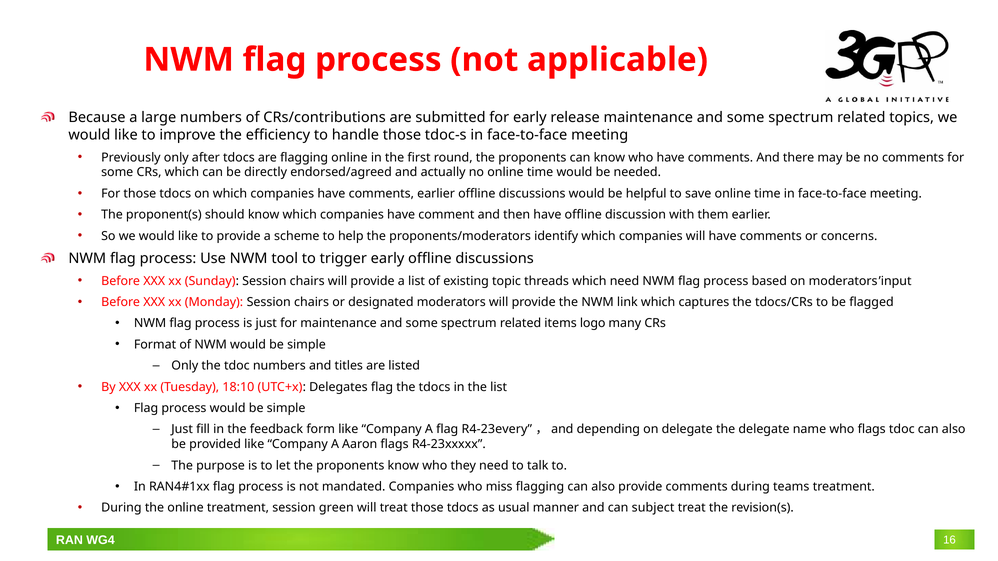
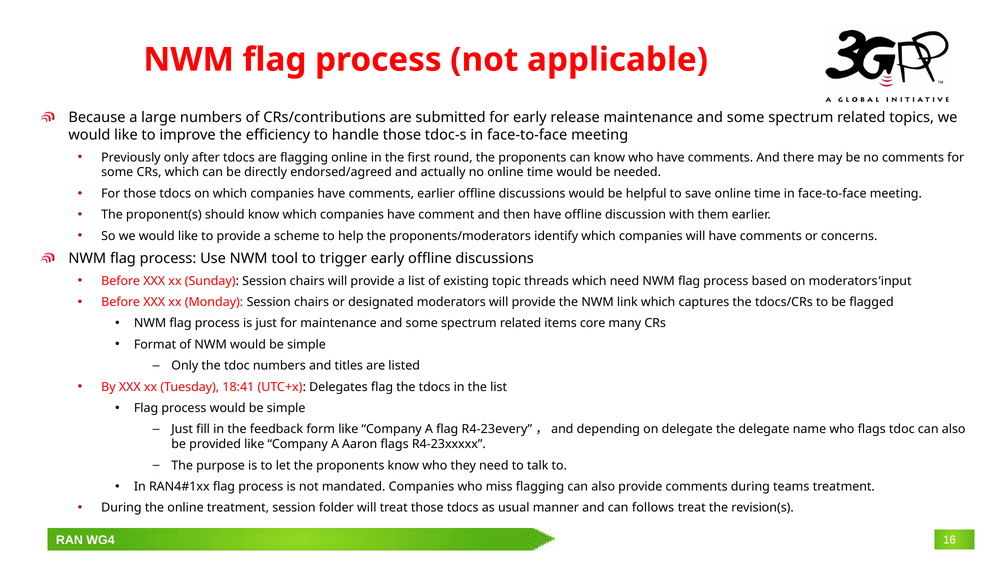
logo: logo -> core (593, 324)
18:10: 18:10 -> 18:41 (238, 387)
green: green -> folder (336, 508)
subject: subject -> follows (653, 508)
